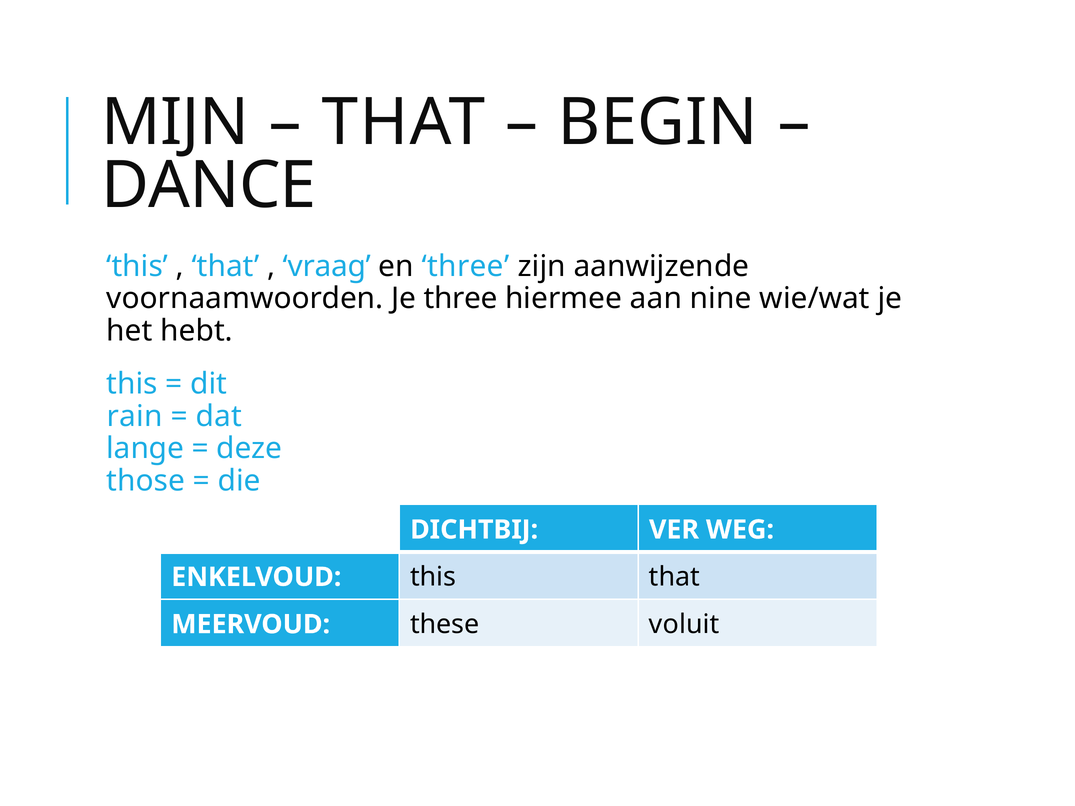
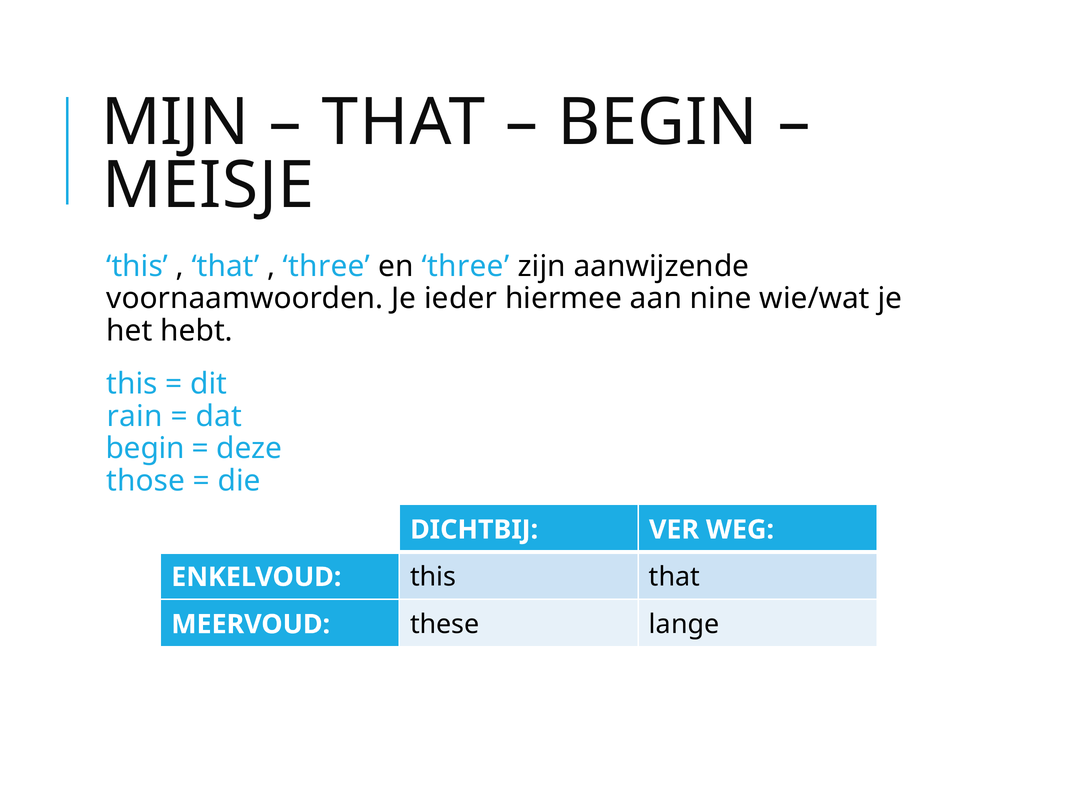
DANCE: DANCE -> MEISJE (208, 186)
vraag: vraag -> three (327, 266)
Je three: three -> ieder (461, 299)
lange: lange -> begin (145, 449)
voluit: voluit -> lange (684, 625)
